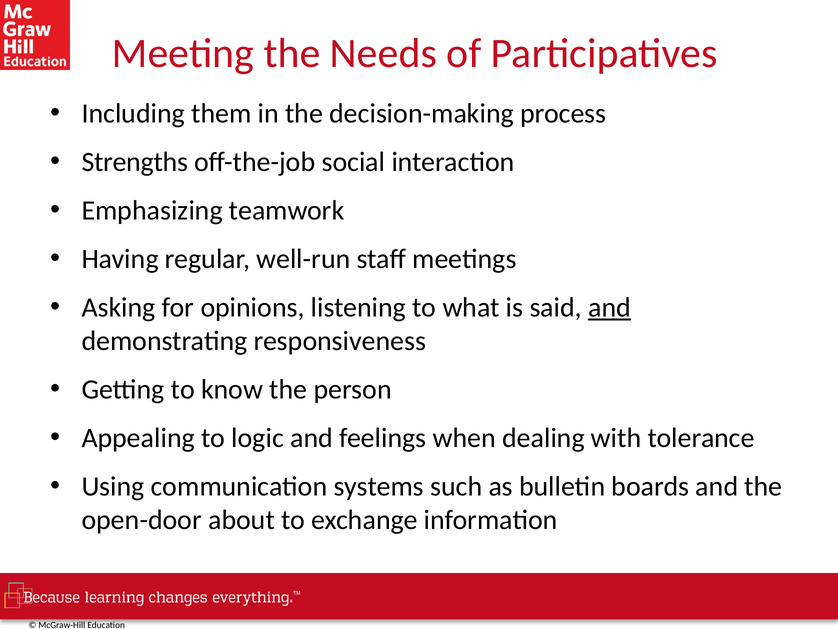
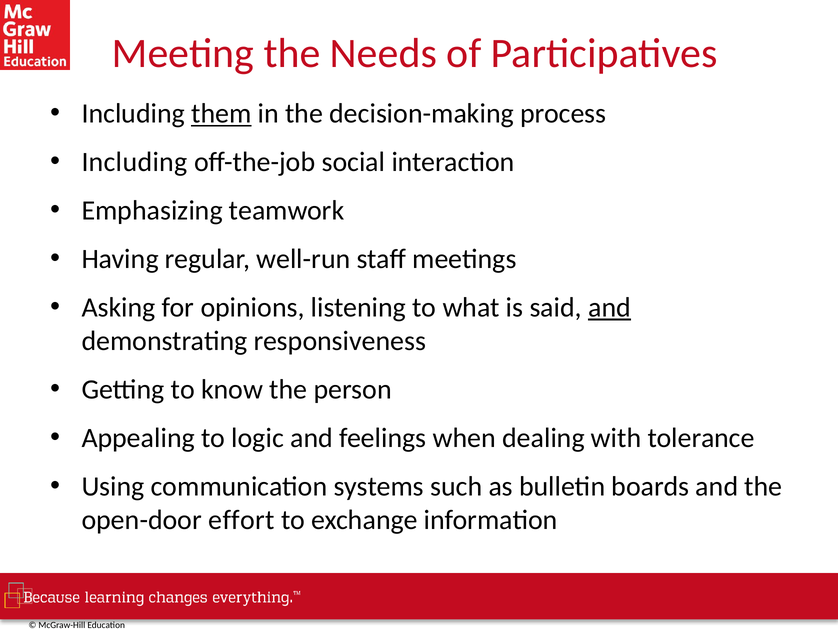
them underline: none -> present (221, 114)
Strengths: Strengths -> Including (135, 162)
about: about -> effort (241, 519)
